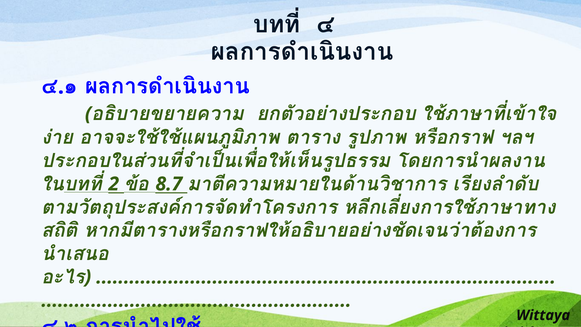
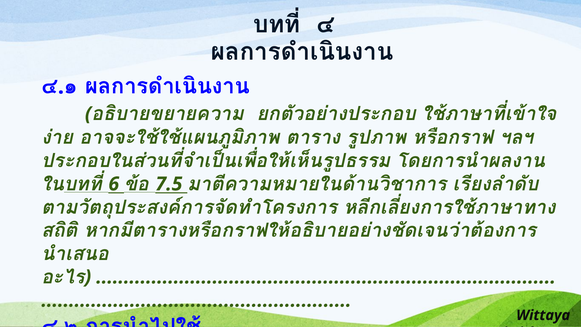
2: 2 -> 6 (114, 184)
8.7: 8.7 -> 7.5 (169, 184)
